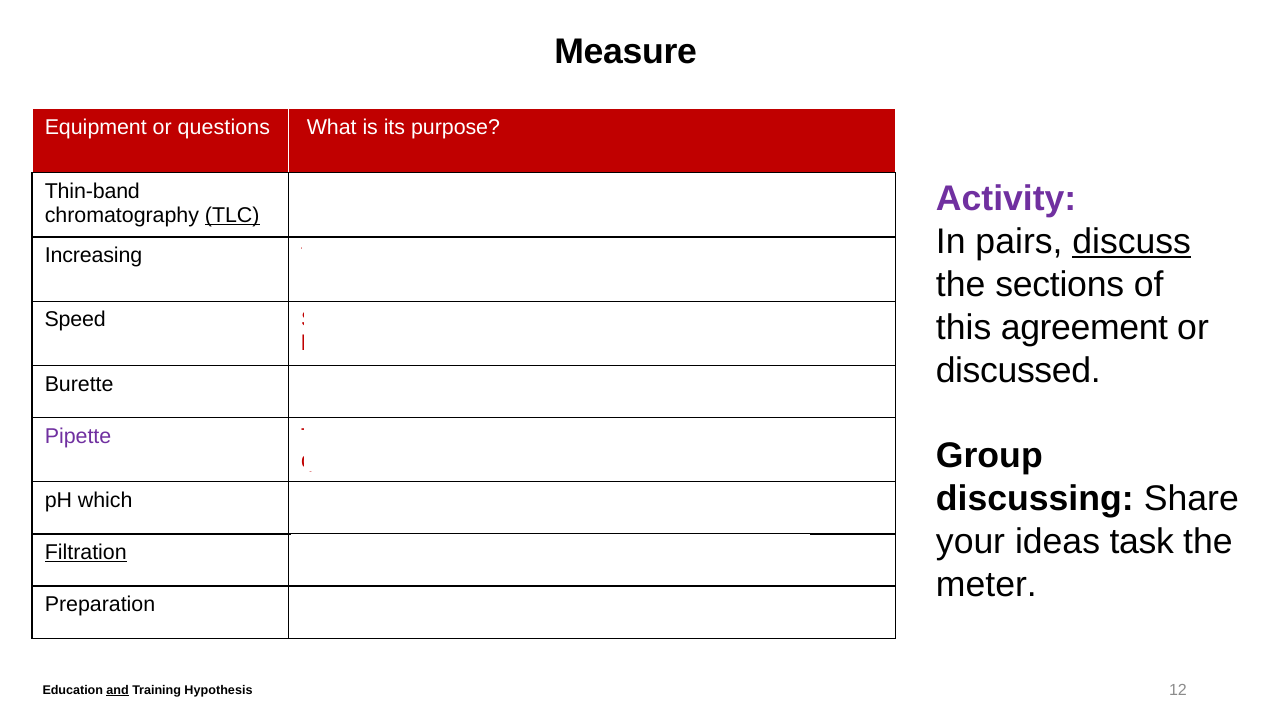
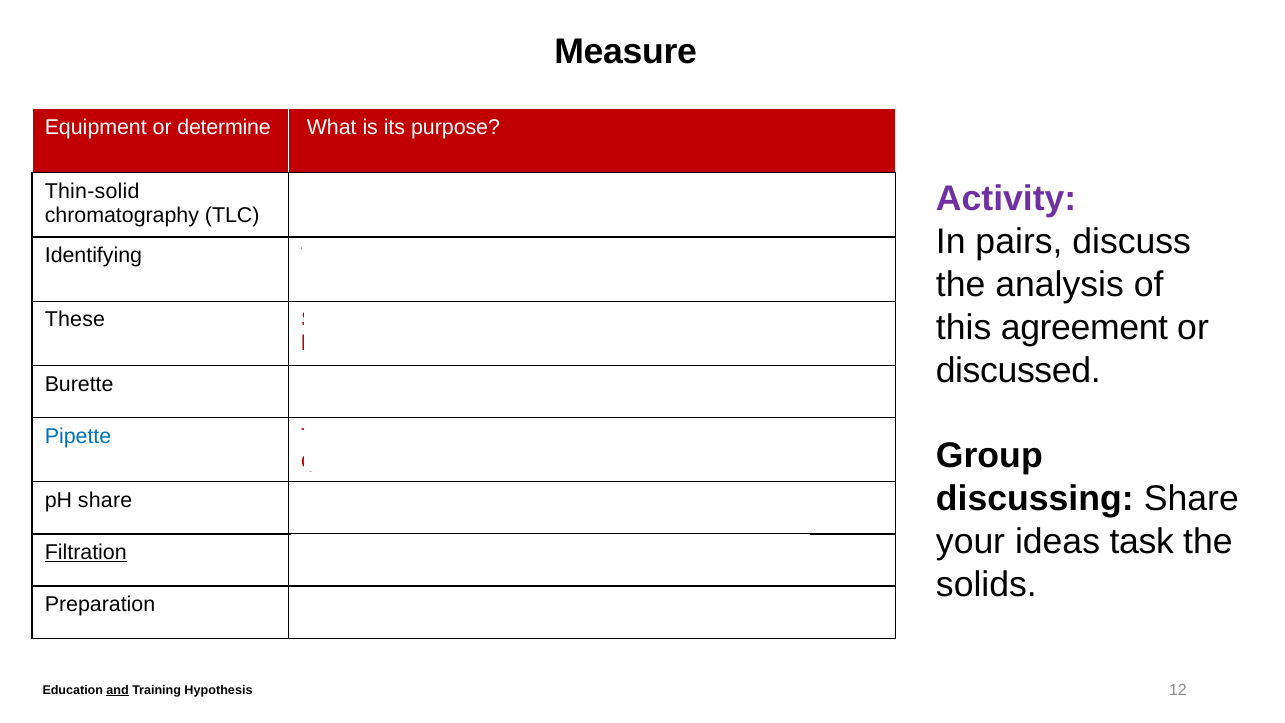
or questions: questions -> determine (224, 127)
Thin-band: Thin-band -> Thin-solid (92, 191)
TLC underline: present -> none (232, 215)
discuss underline: present -> none (1132, 242)
Increasing: Increasing -> Identifying (93, 256)
sections: sections -> analysis (1060, 285)
Speed: Speed -> These (75, 320)
Pipette colour: purple -> blue (78, 436)
pH which: which -> share (105, 500)
meter: meter -> solids (986, 584)
